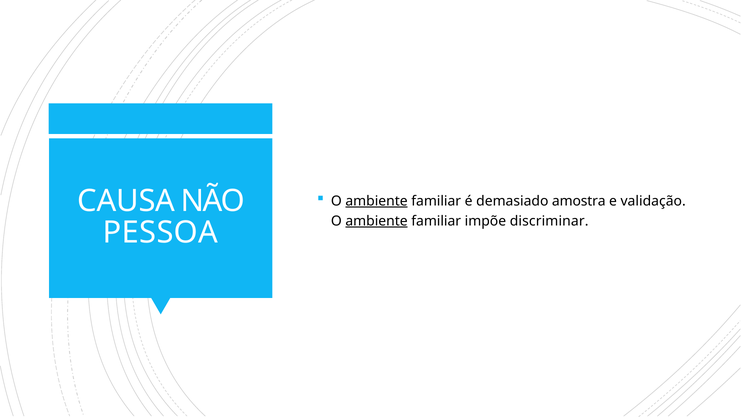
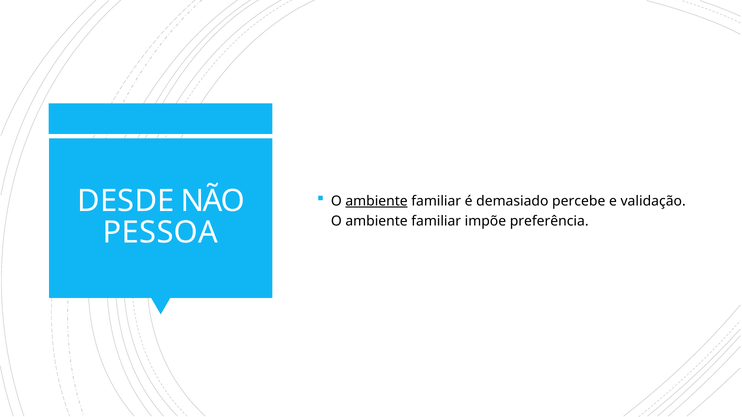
CAUSA: CAUSA -> DESDE (126, 201)
amostra: amostra -> percebe (579, 201)
ambiente underline: present -> none (377, 221)
discriminar: discriminar -> preferência (549, 221)
